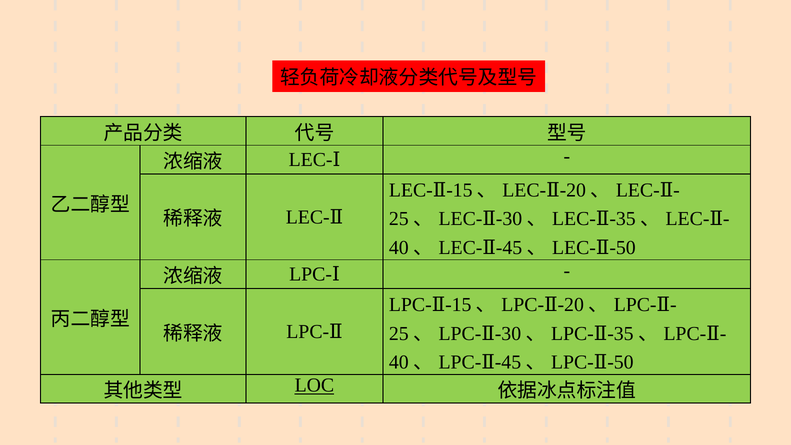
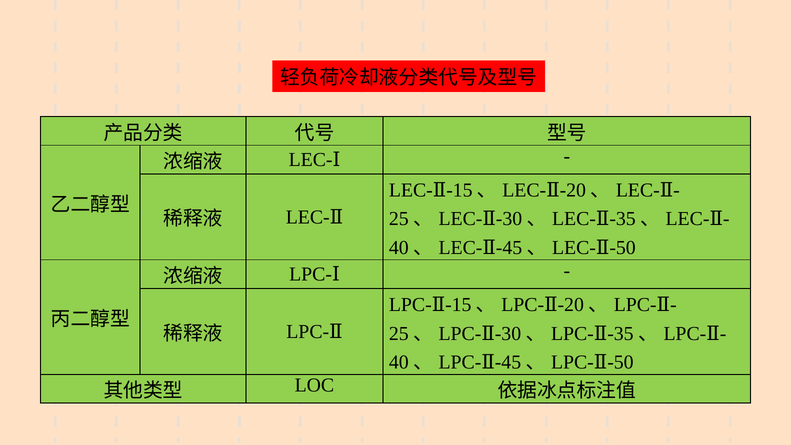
LOC underline: present -> none (314, 385)
